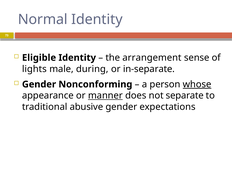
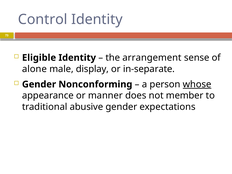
Normal: Normal -> Control (43, 19)
lights: lights -> alone (34, 69)
during: during -> display (92, 69)
manner underline: present -> none (105, 96)
separate: separate -> member (185, 96)
